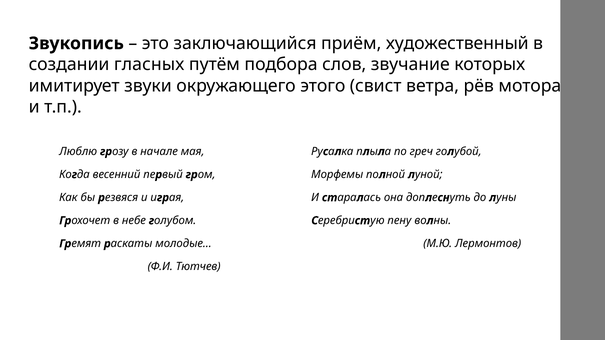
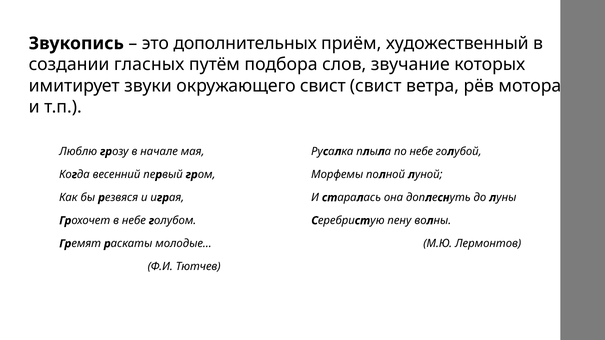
заключающийся: заключающийся -> дополнительных (245, 43)
окружающего этого: этого -> свист (323, 86)
по греч: греч -> небе (421, 152)
